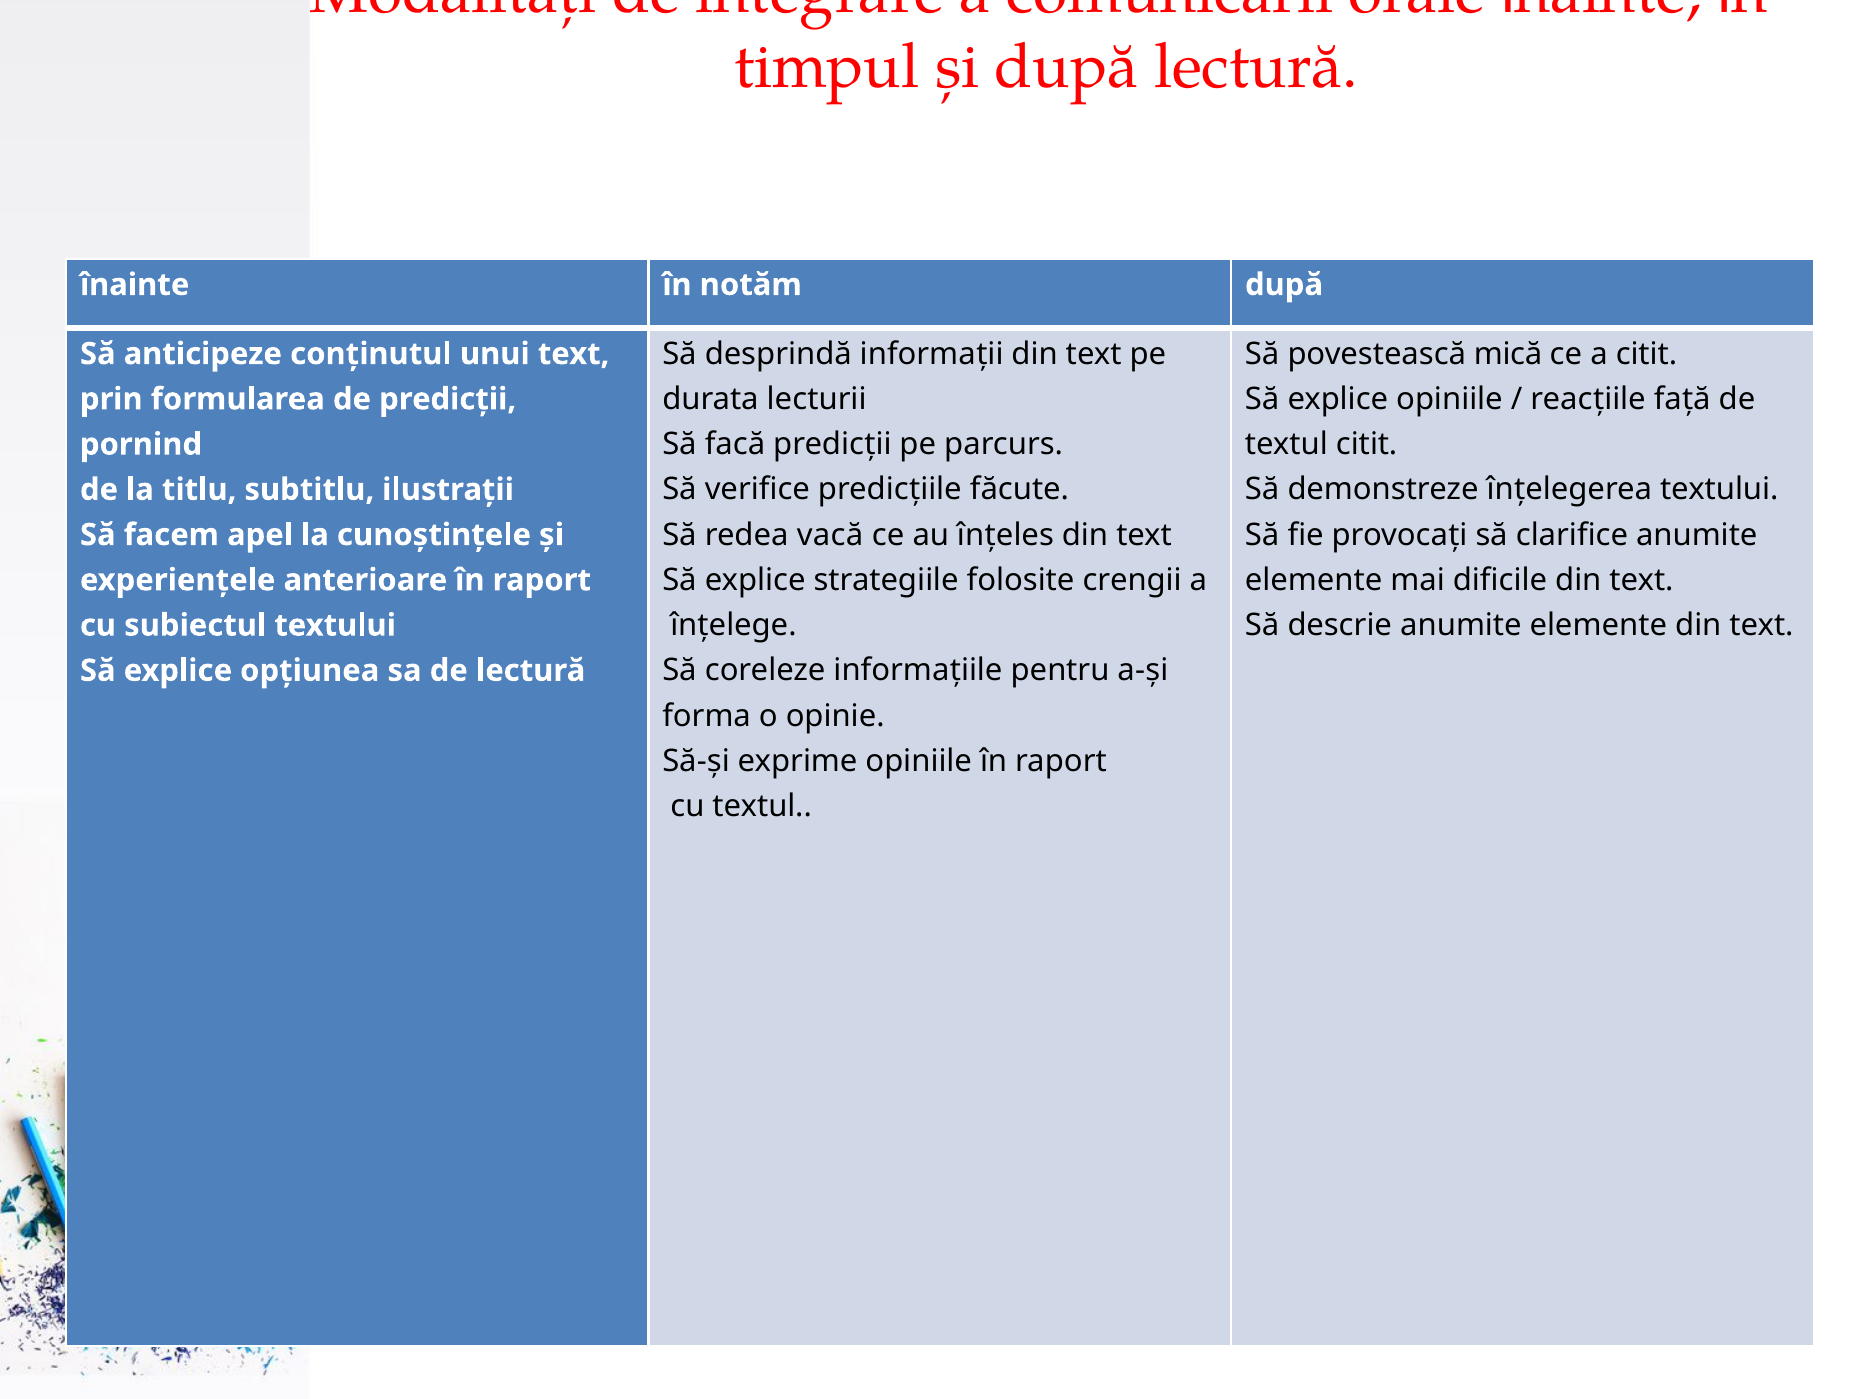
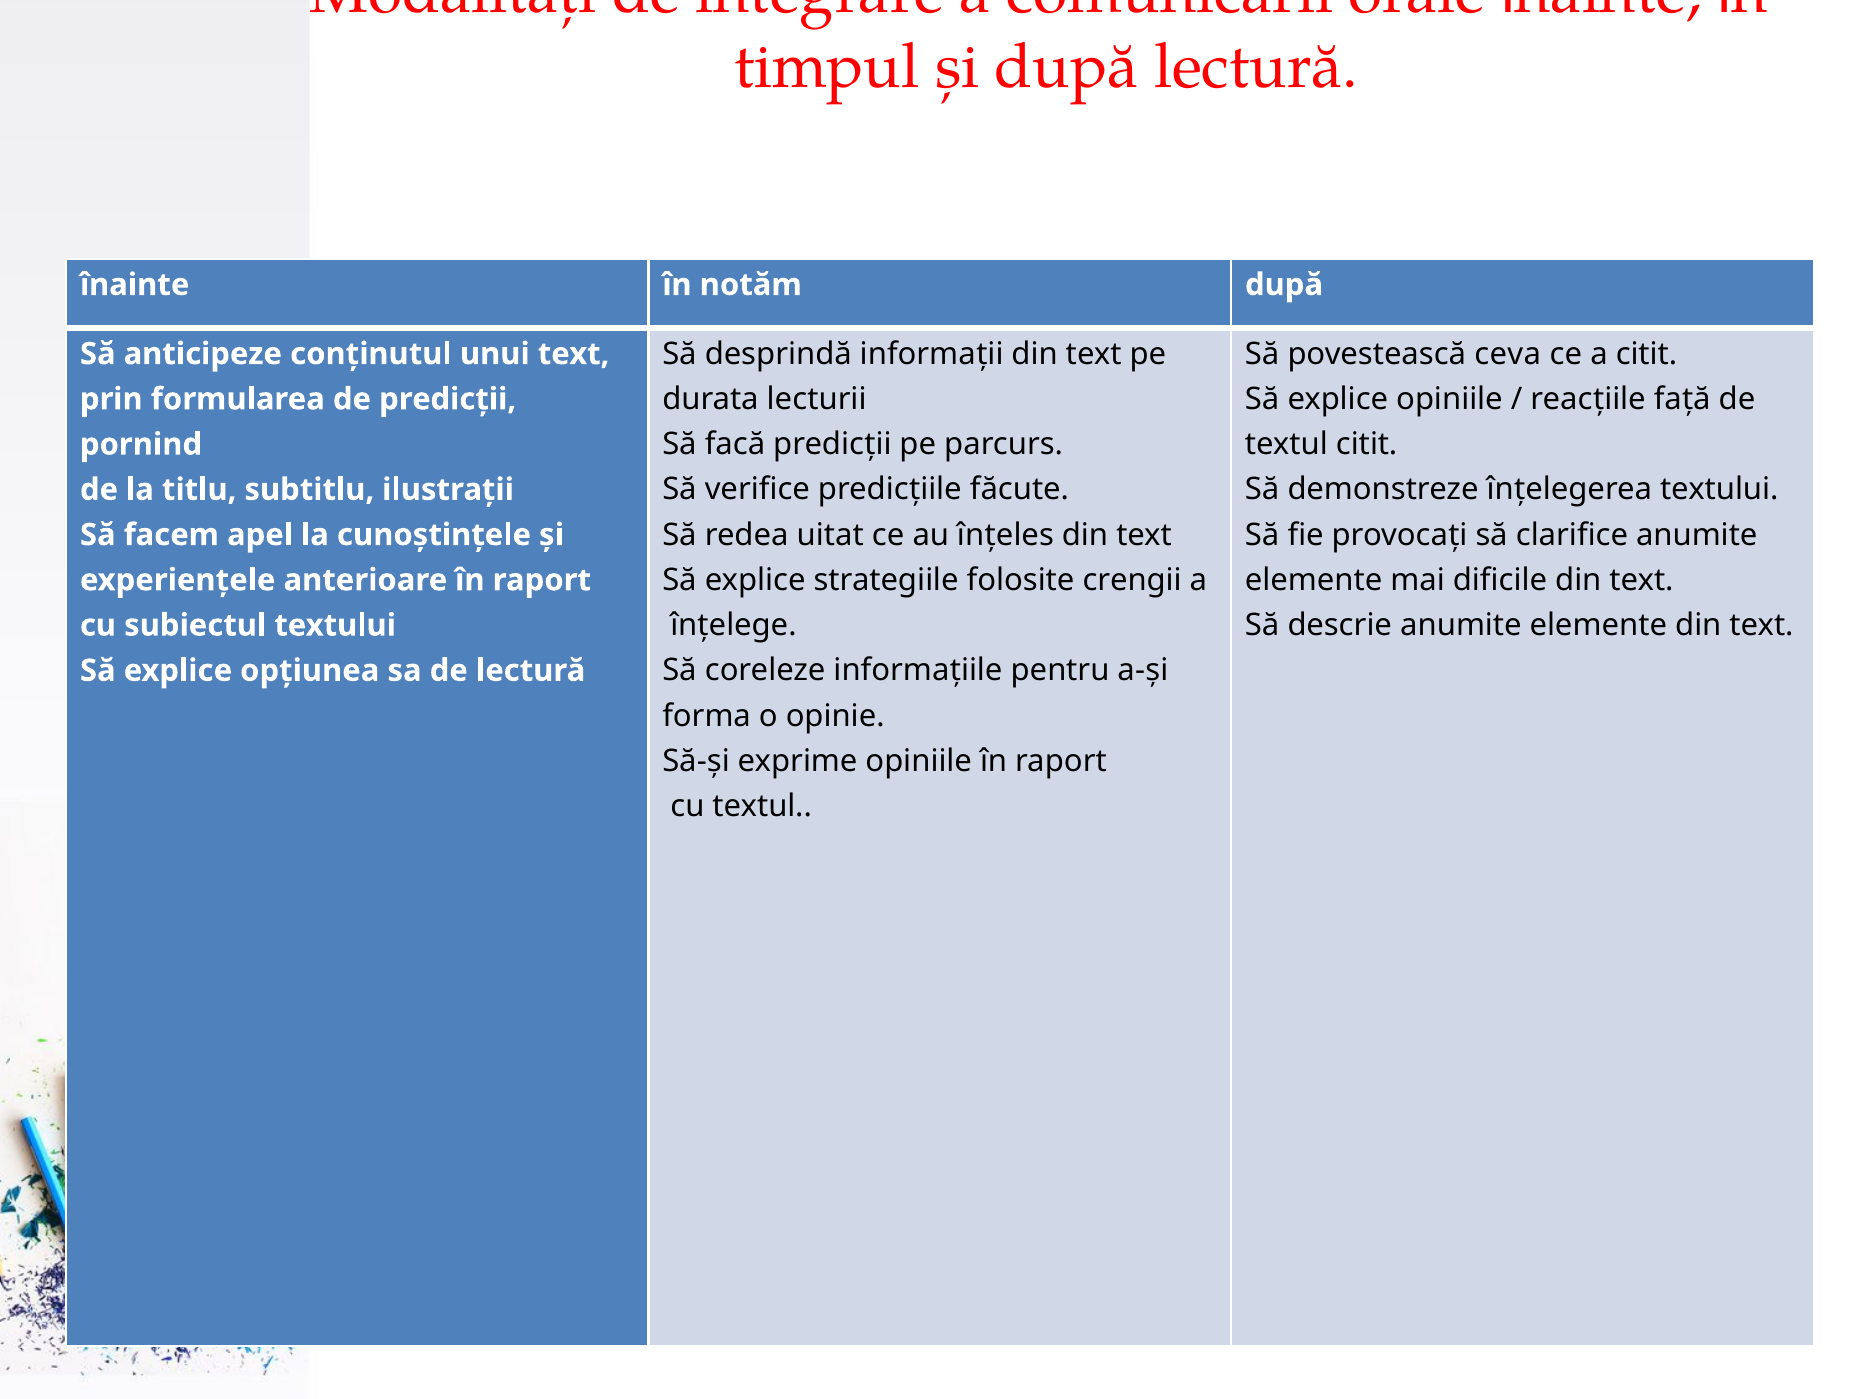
mică: mică -> ceva (1508, 354)
vacă: vacă -> uitat (830, 535)
